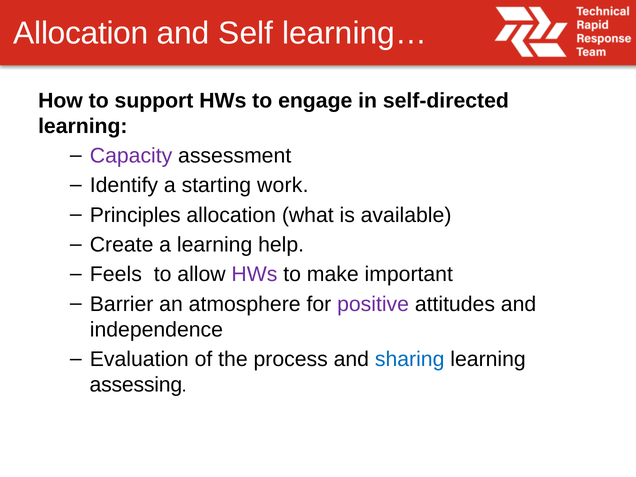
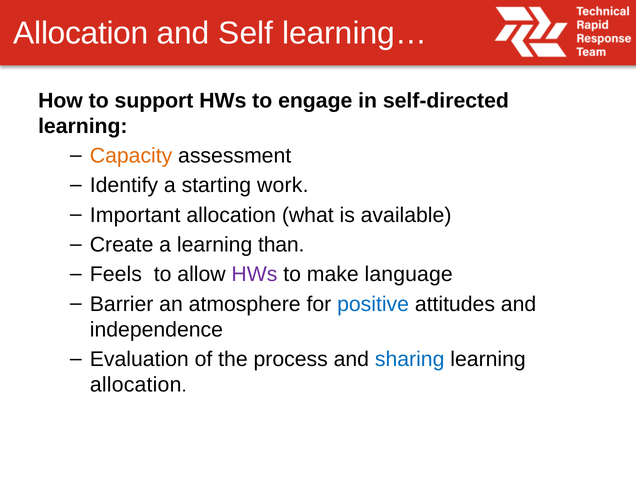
Capacity colour: purple -> orange (131, 156)
Principles: Principles -> Important (135, 215)
help: help -> than (281, 245)
important: important -> language (409, 274)
positive colour: purple -> blue (373, 304)
assessing: assessing -> allocation (136, 385)
